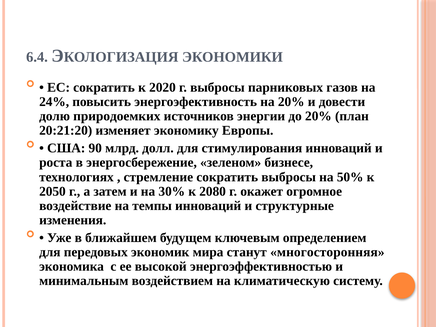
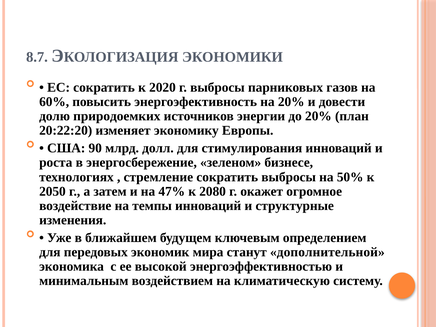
6.4: 6.4 -> 8.7 (37, 57)
24%: 24% -> 60% (54, 102)
20:21:20: 20:21:20 -> 20:22:20 (66, 131)
30%: 30% -> 47% (172, 191)
многосторонняя: многосторонняя -> дополнительной (327, 252)
